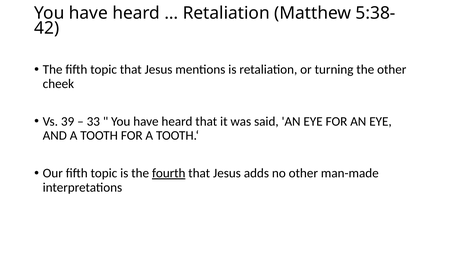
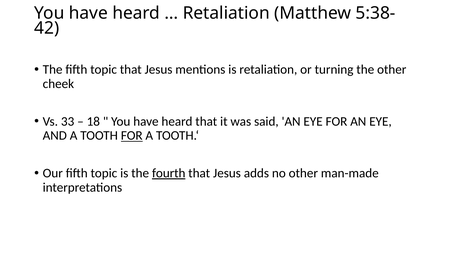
39: 39 -> 33 (68, 122)
33: 33 -> 18 (93, 122)
FOR underline: none -> present (132, 136)
